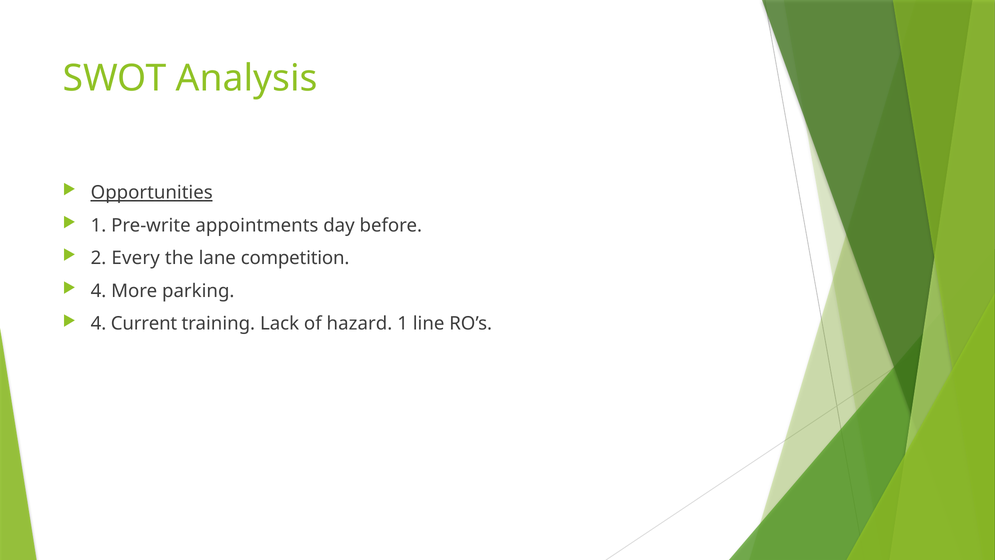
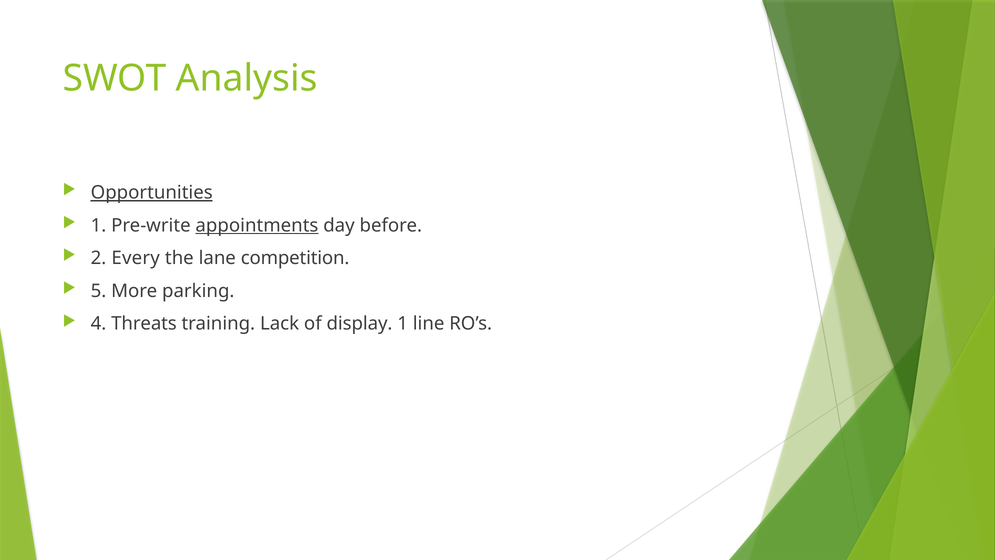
appointments underline: none -> present (257, 225)
4: 4 -> 5 (99, 291)
Current: Current -> Threats (144, 324)
hazard: hazard -> display (360, 324)
